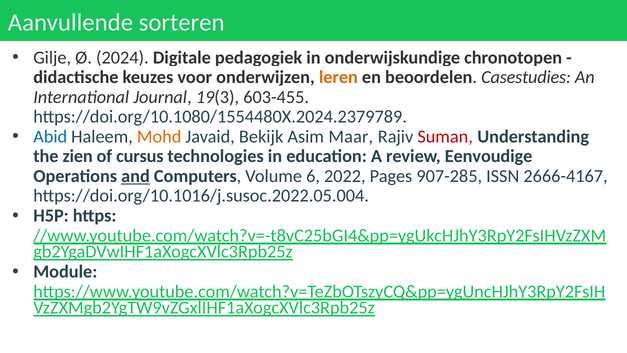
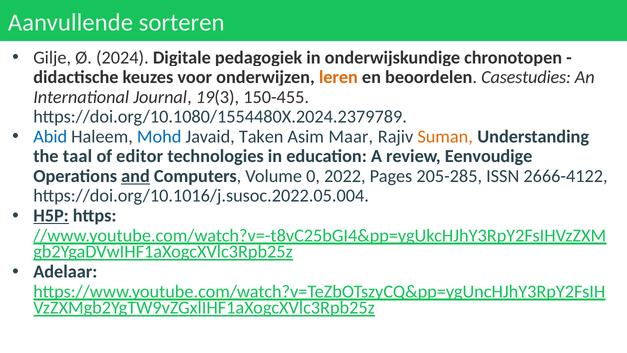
603-455: 603-455 -> 150-455 (276, 97)
Mohd colour: orange -> blue (159, 136)
Bekijk: Bekijk -> Taken (261, 136)
Suman colour: red -> orange (445, 136)
zien: zien -> taal (77, 156)
cursus: cursus -> editor (140, 156)
6: 6 -> 0 (313, 176)
907-285: 907-285 -> 205-285 (449, 176)
2666-4167: 2666-4167 -> 2666-4122 (566, 176)
H5P underline: none -> present (51, 215)
Module: Module -> Adelaar (65, 271)
